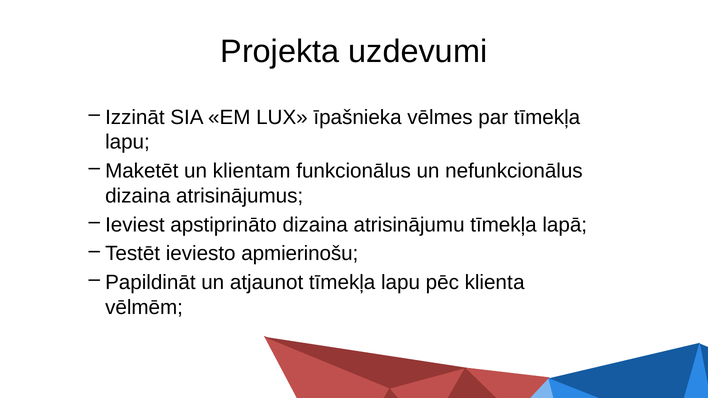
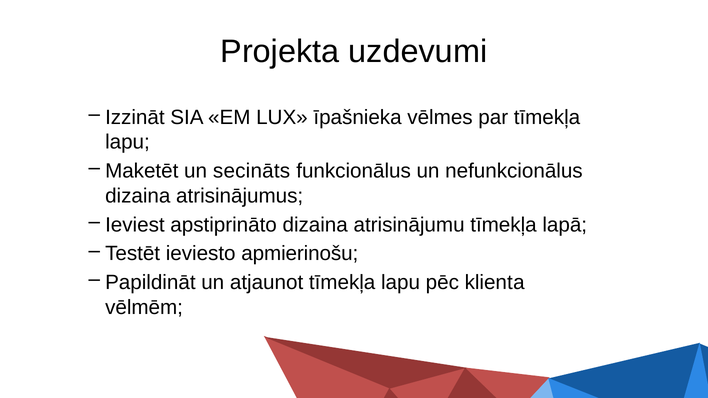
klientam: klientam -> secināts (252, 171)
